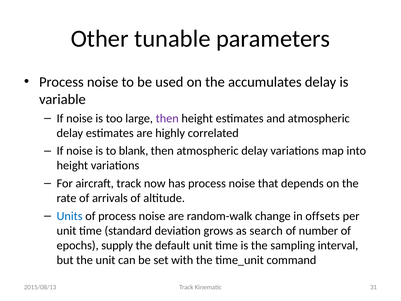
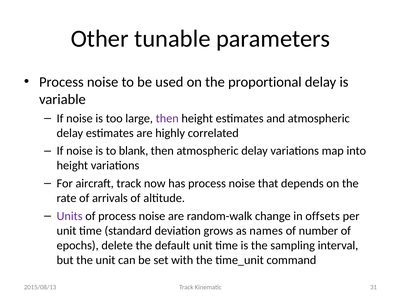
accumulates: accumulates -> proportional (265, 82)
Units colour: blue -> purple (70, 216)
search: search -> names (266, 231)
supply: supply -> delete (117, 245)
